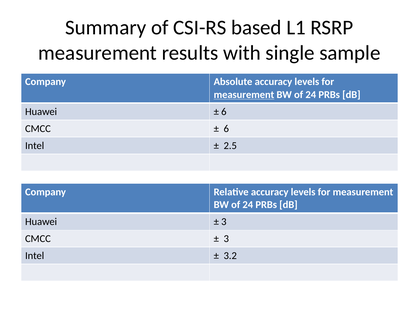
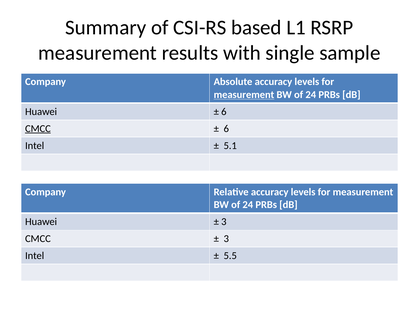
CMCC underline: none -> present (38, 129)
2.5: 2.5 -> 5.1 (230, 146)
3.2: 3.2 -> 5.5 (230, 256)
